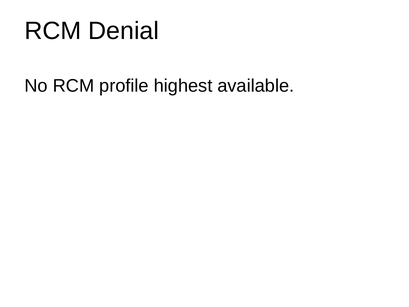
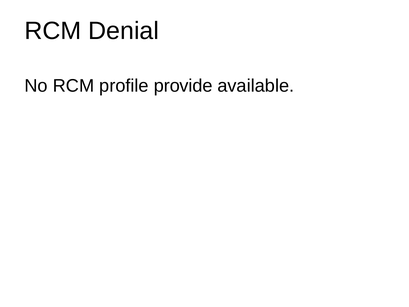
highest: highest -> provide (183, 86)
